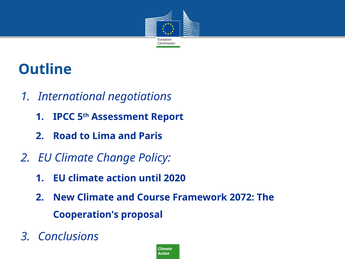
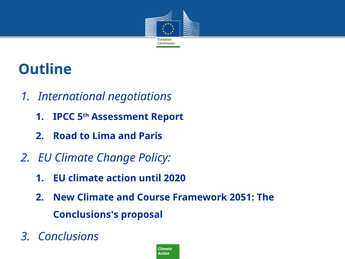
2072: 2072 -> 2051 (242, 197)
Cooperation's: Cooperation's -> Conclusions's (86, 214)
